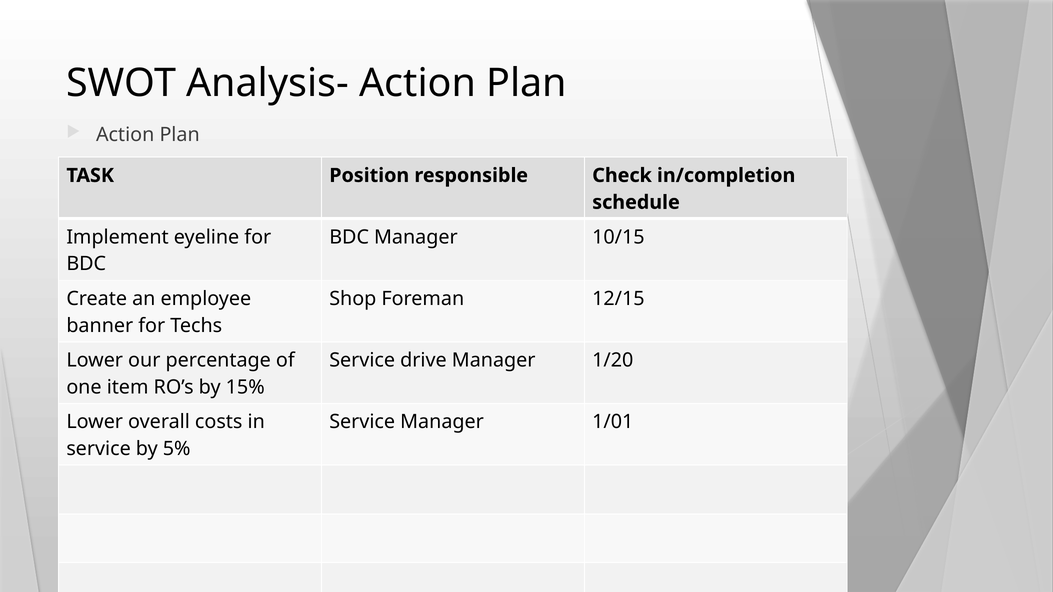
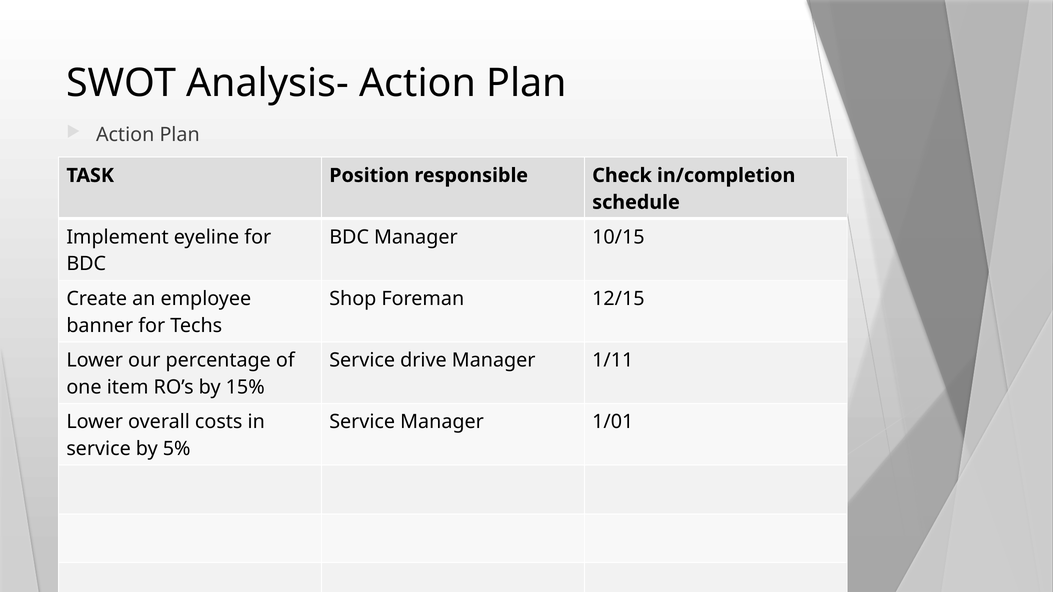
1/20: 1/20 -> 1/11 (613, 361)
